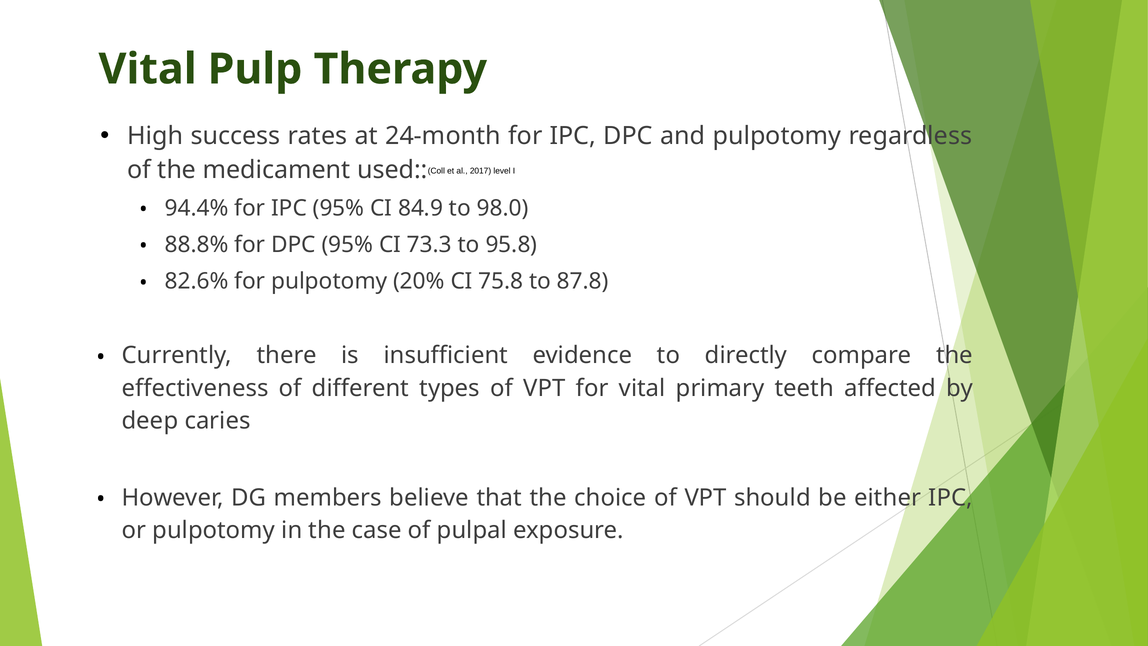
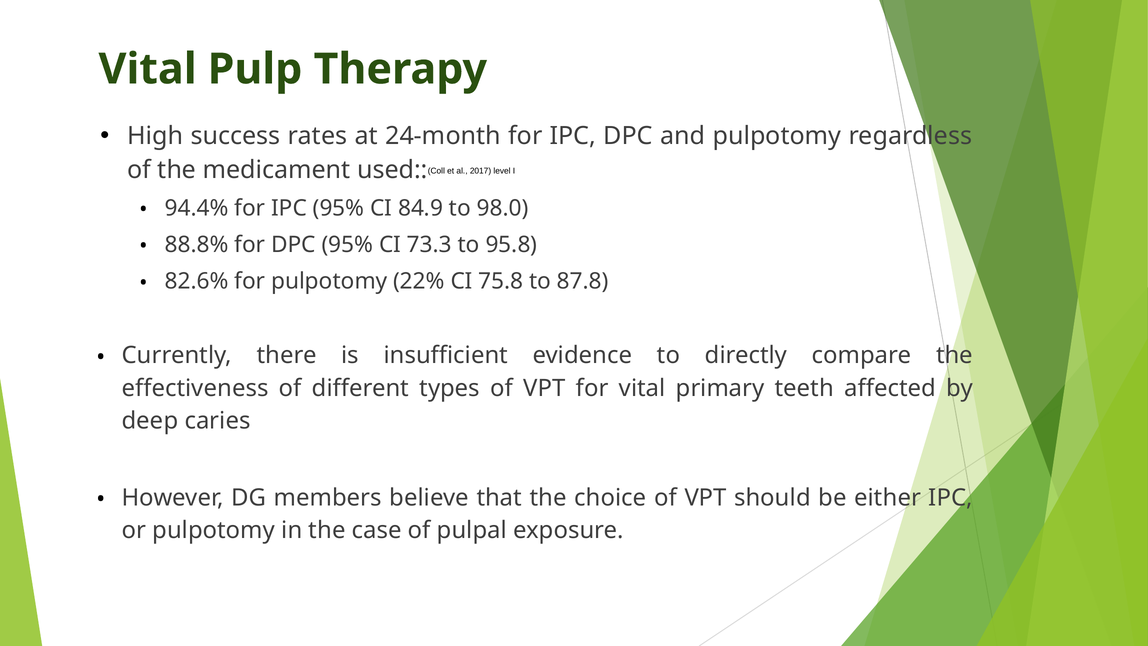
20%: 20% -> 22% (419, 281)
